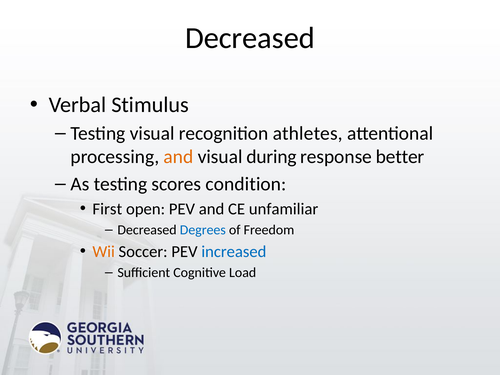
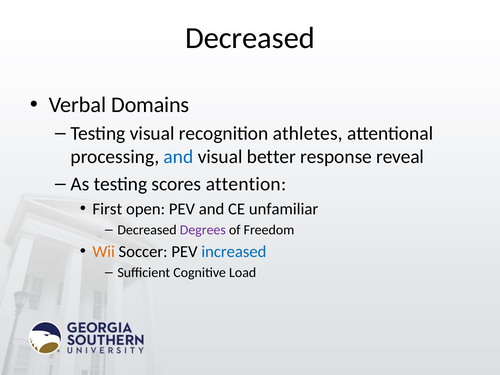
Stimulus: Stimulus -> Domains (150, 105)
and colour: orange -> blue (179, 157)
during: during -> better (271, 157)
better: better -> reveal (400, 157)
condition: condition -> attention (246, 184)
Degrees colour: blue -> purple (203, 230)
